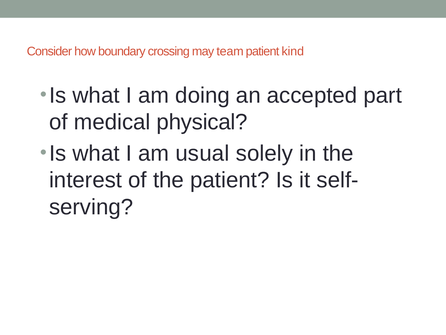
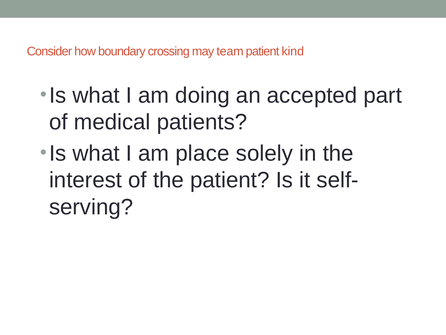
physical: physical -> patients (202, 122)
usual: usual -> place (202, 153)
